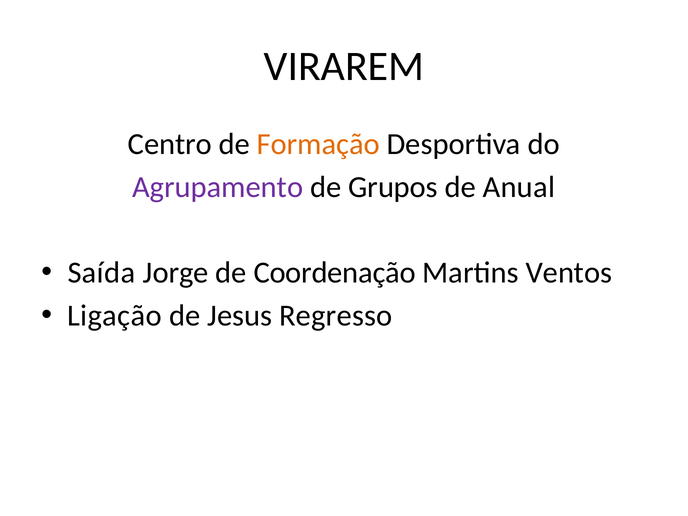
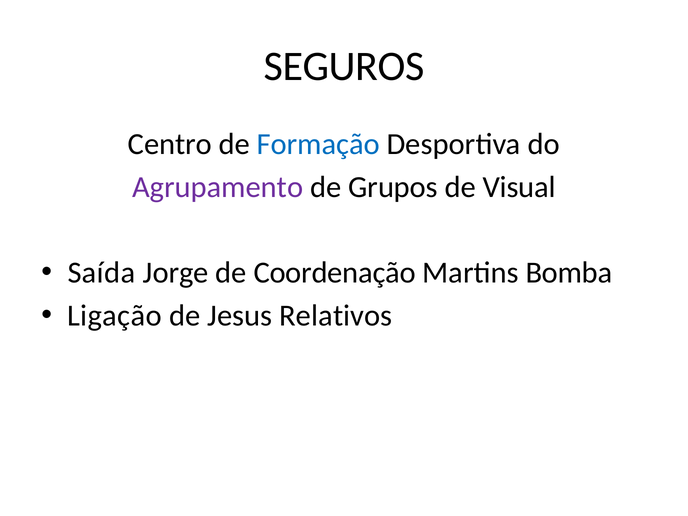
VIRAREM: VIRAREM -> SEGUROS (344, 67)
Formação colour: orange -> blue (318, 144)
Anual: Anual -> Visual (519, 187)
Ventos: Ventos -> Bomba (569, 273)
Regresso: Regresso -> Relativos (336, 316)
